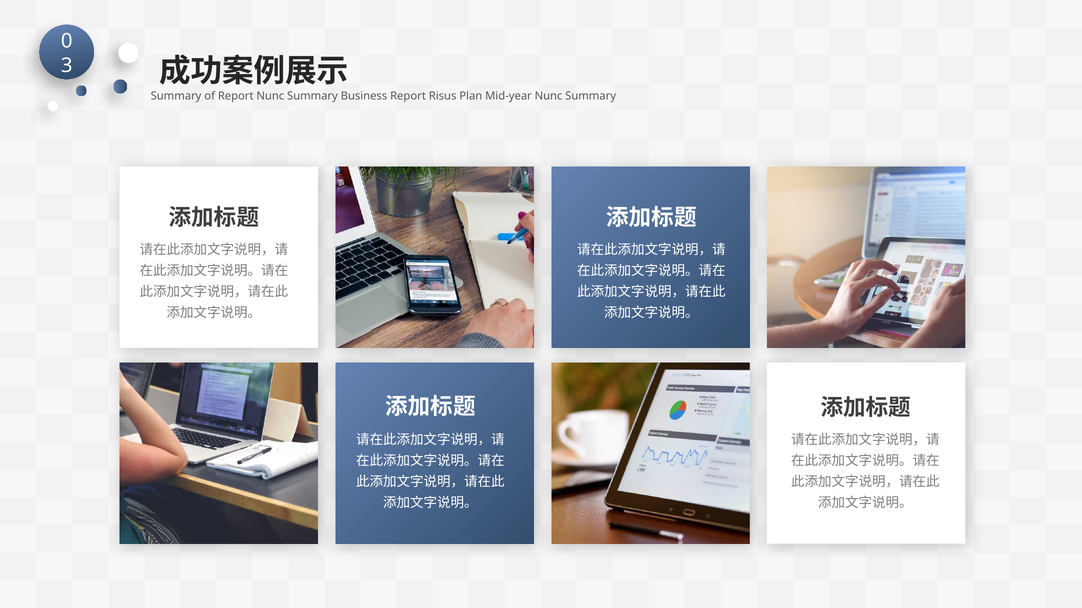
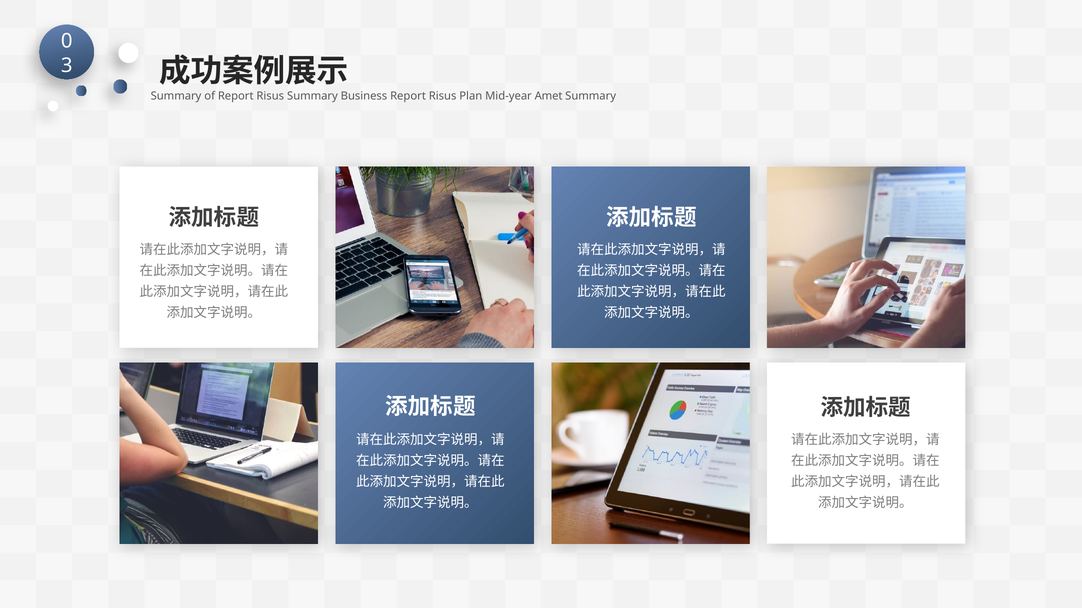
of Report Nunc: Nunc -> Risus (270, 96)
Mid-year Nunc: Nunc -> Amet (549, 96)
